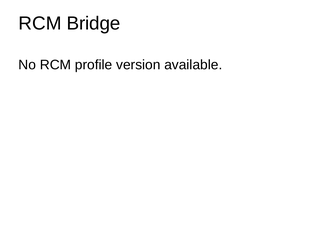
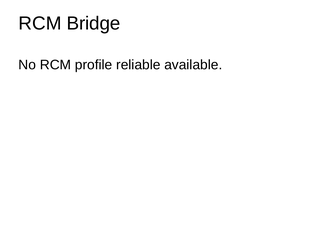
version: version -> reliable (138, 65)
